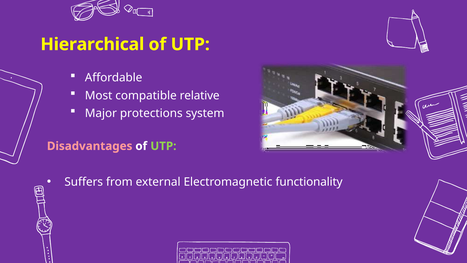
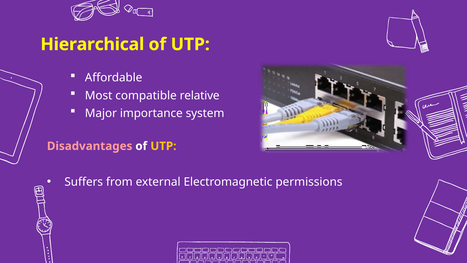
protections: protections -> importance (151, 113)
UTP colour: light green -> yellow (163, 146)
functionality: functionality -> permissions (309, 182)
